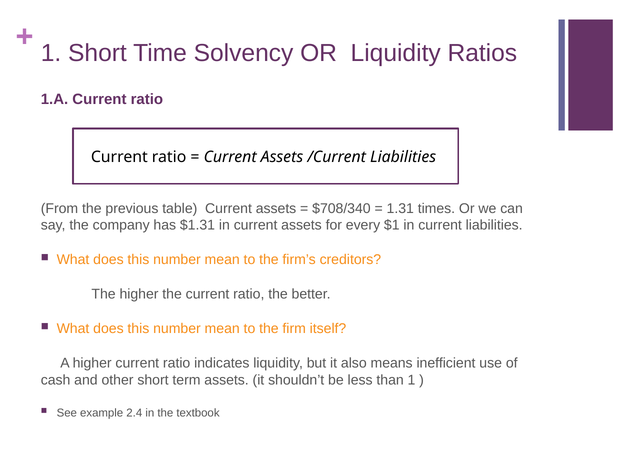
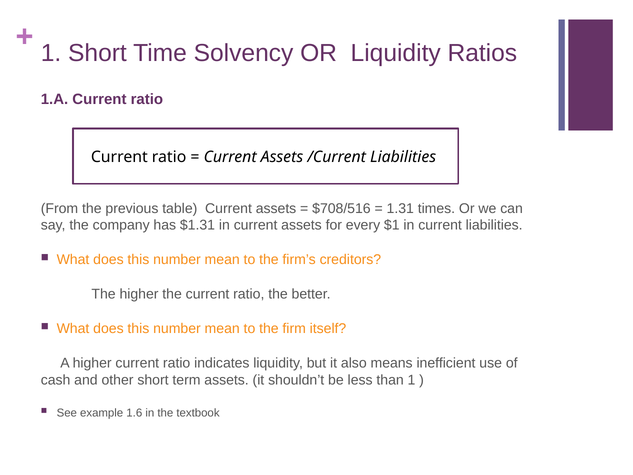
$708/340: $708/340 -> $708/516 (341, 208)
2.4: 2.4 -> 1.6 (134, 413)
